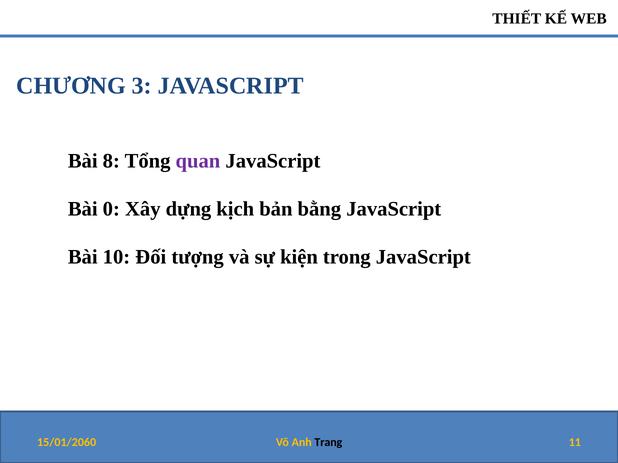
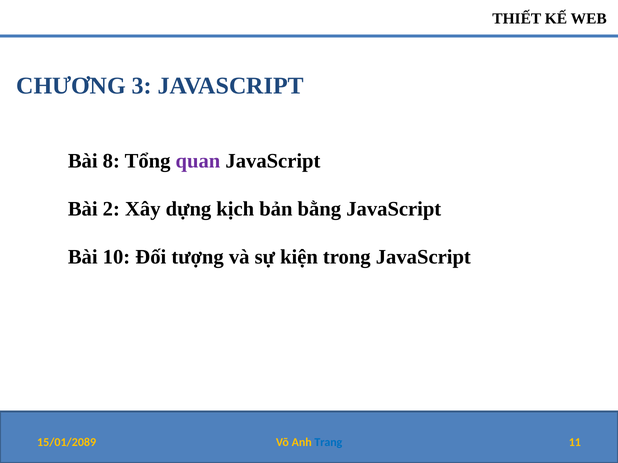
0: 0 -> 2 (111, 209)
Trang colour: black -> blue (328, 443)
15/01/2060: 15/01/2060 -> 15/01/2089 (67, 443)
